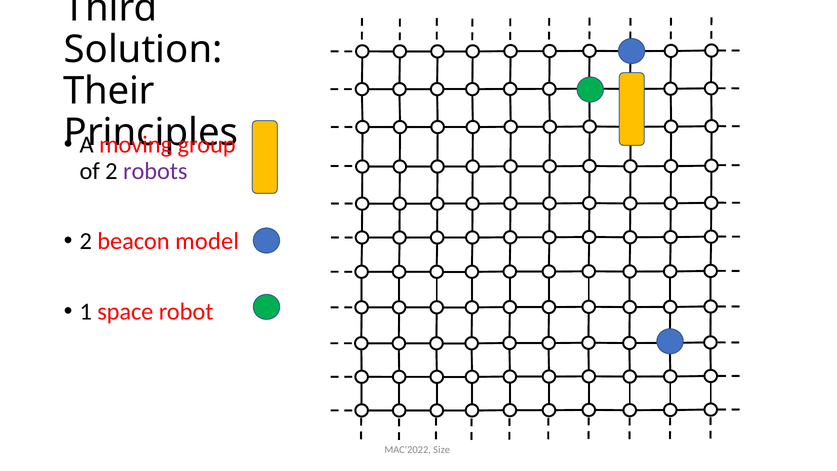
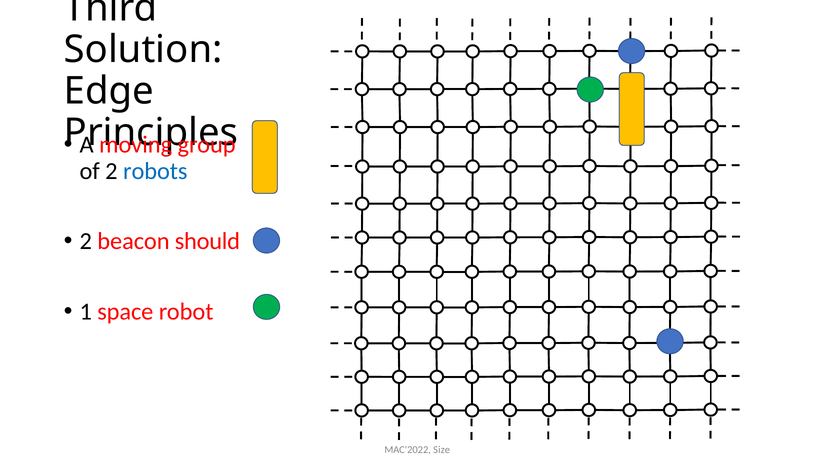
Their: Their -> Edge (109, 91)
robots colour: purple -> blue (155, 171)
model: model -> should (207, 241)
